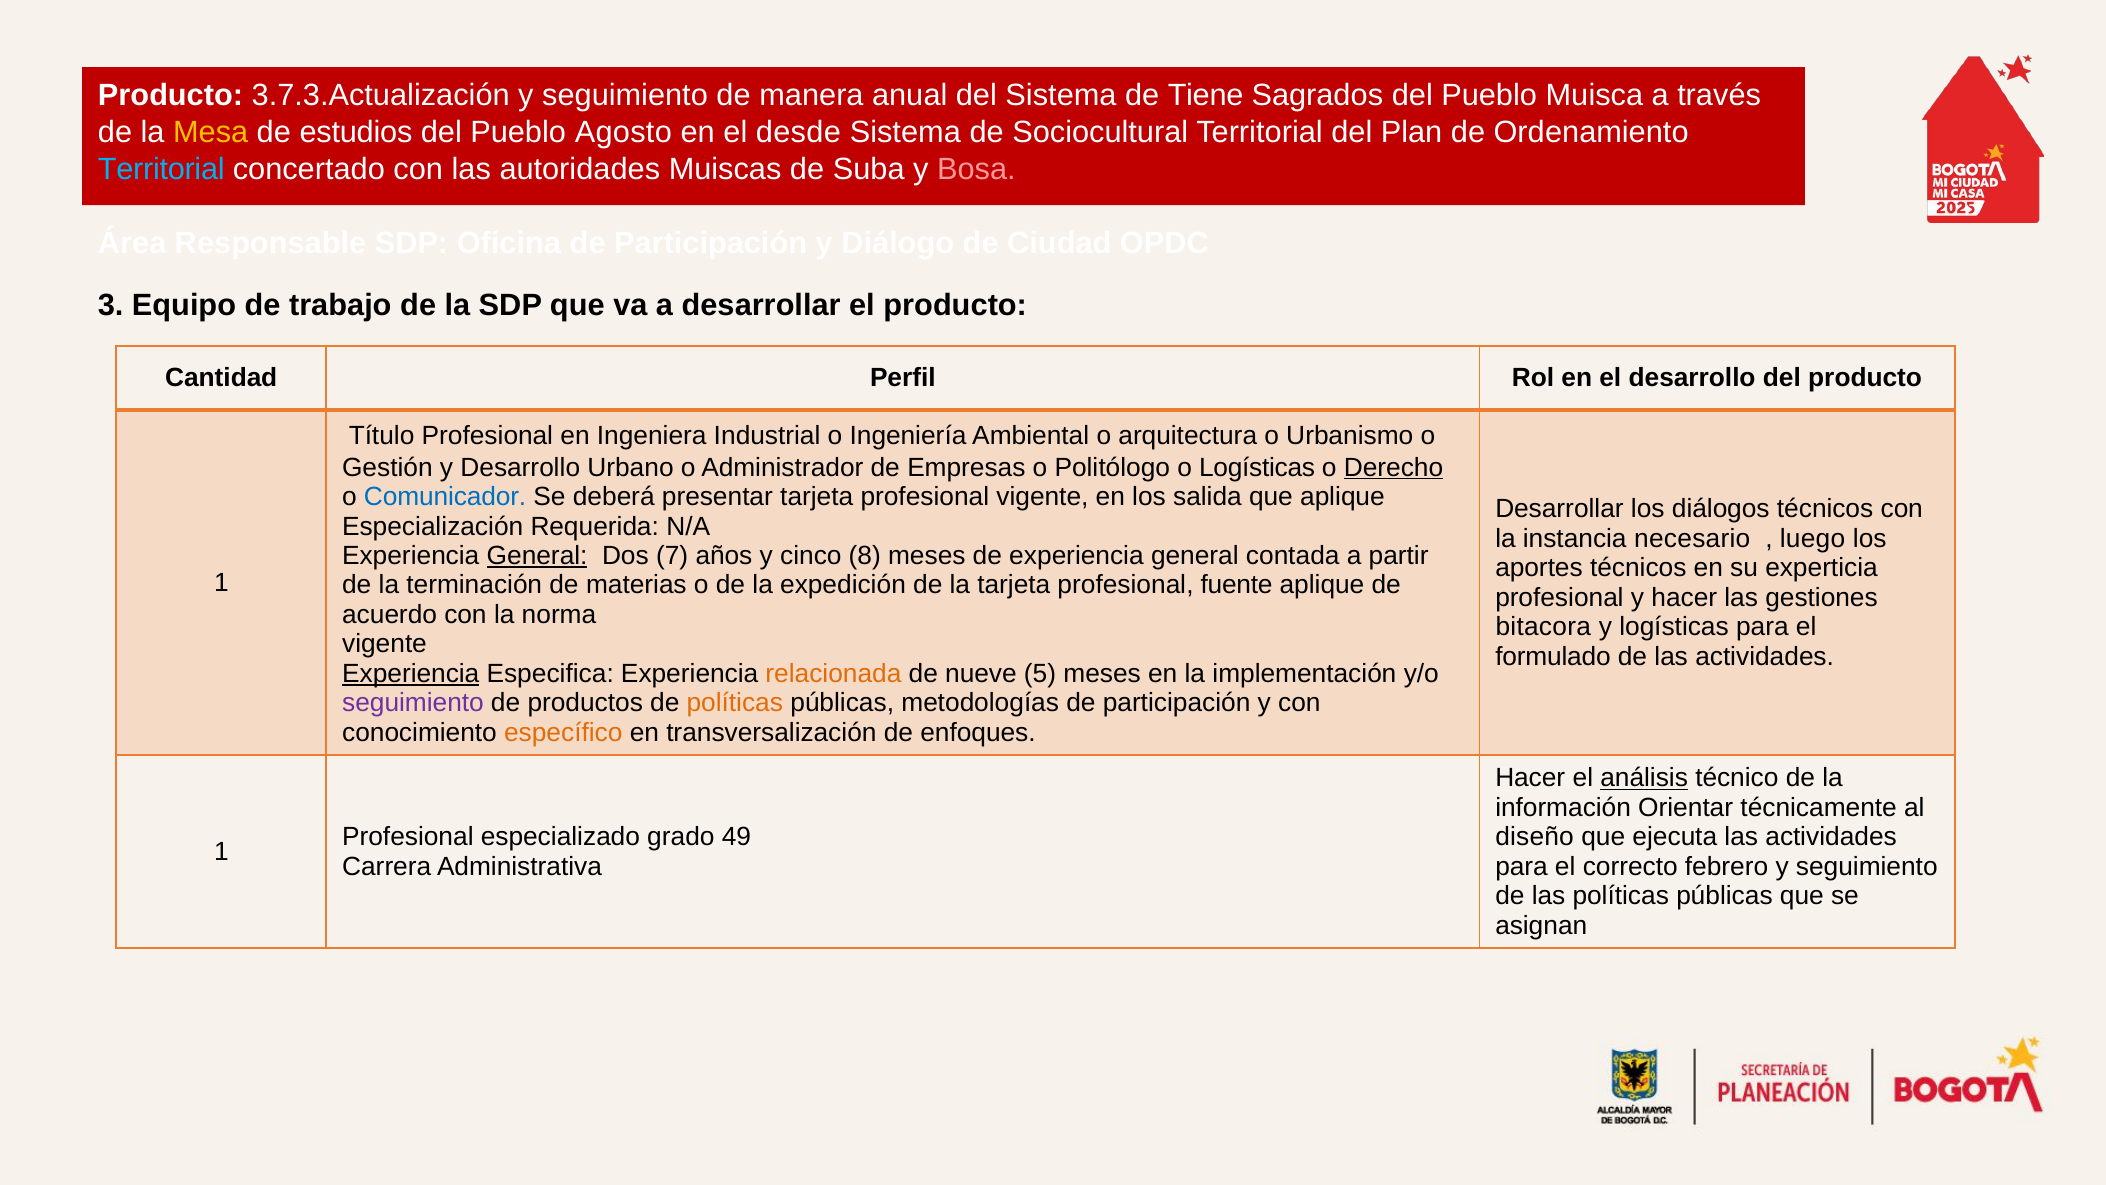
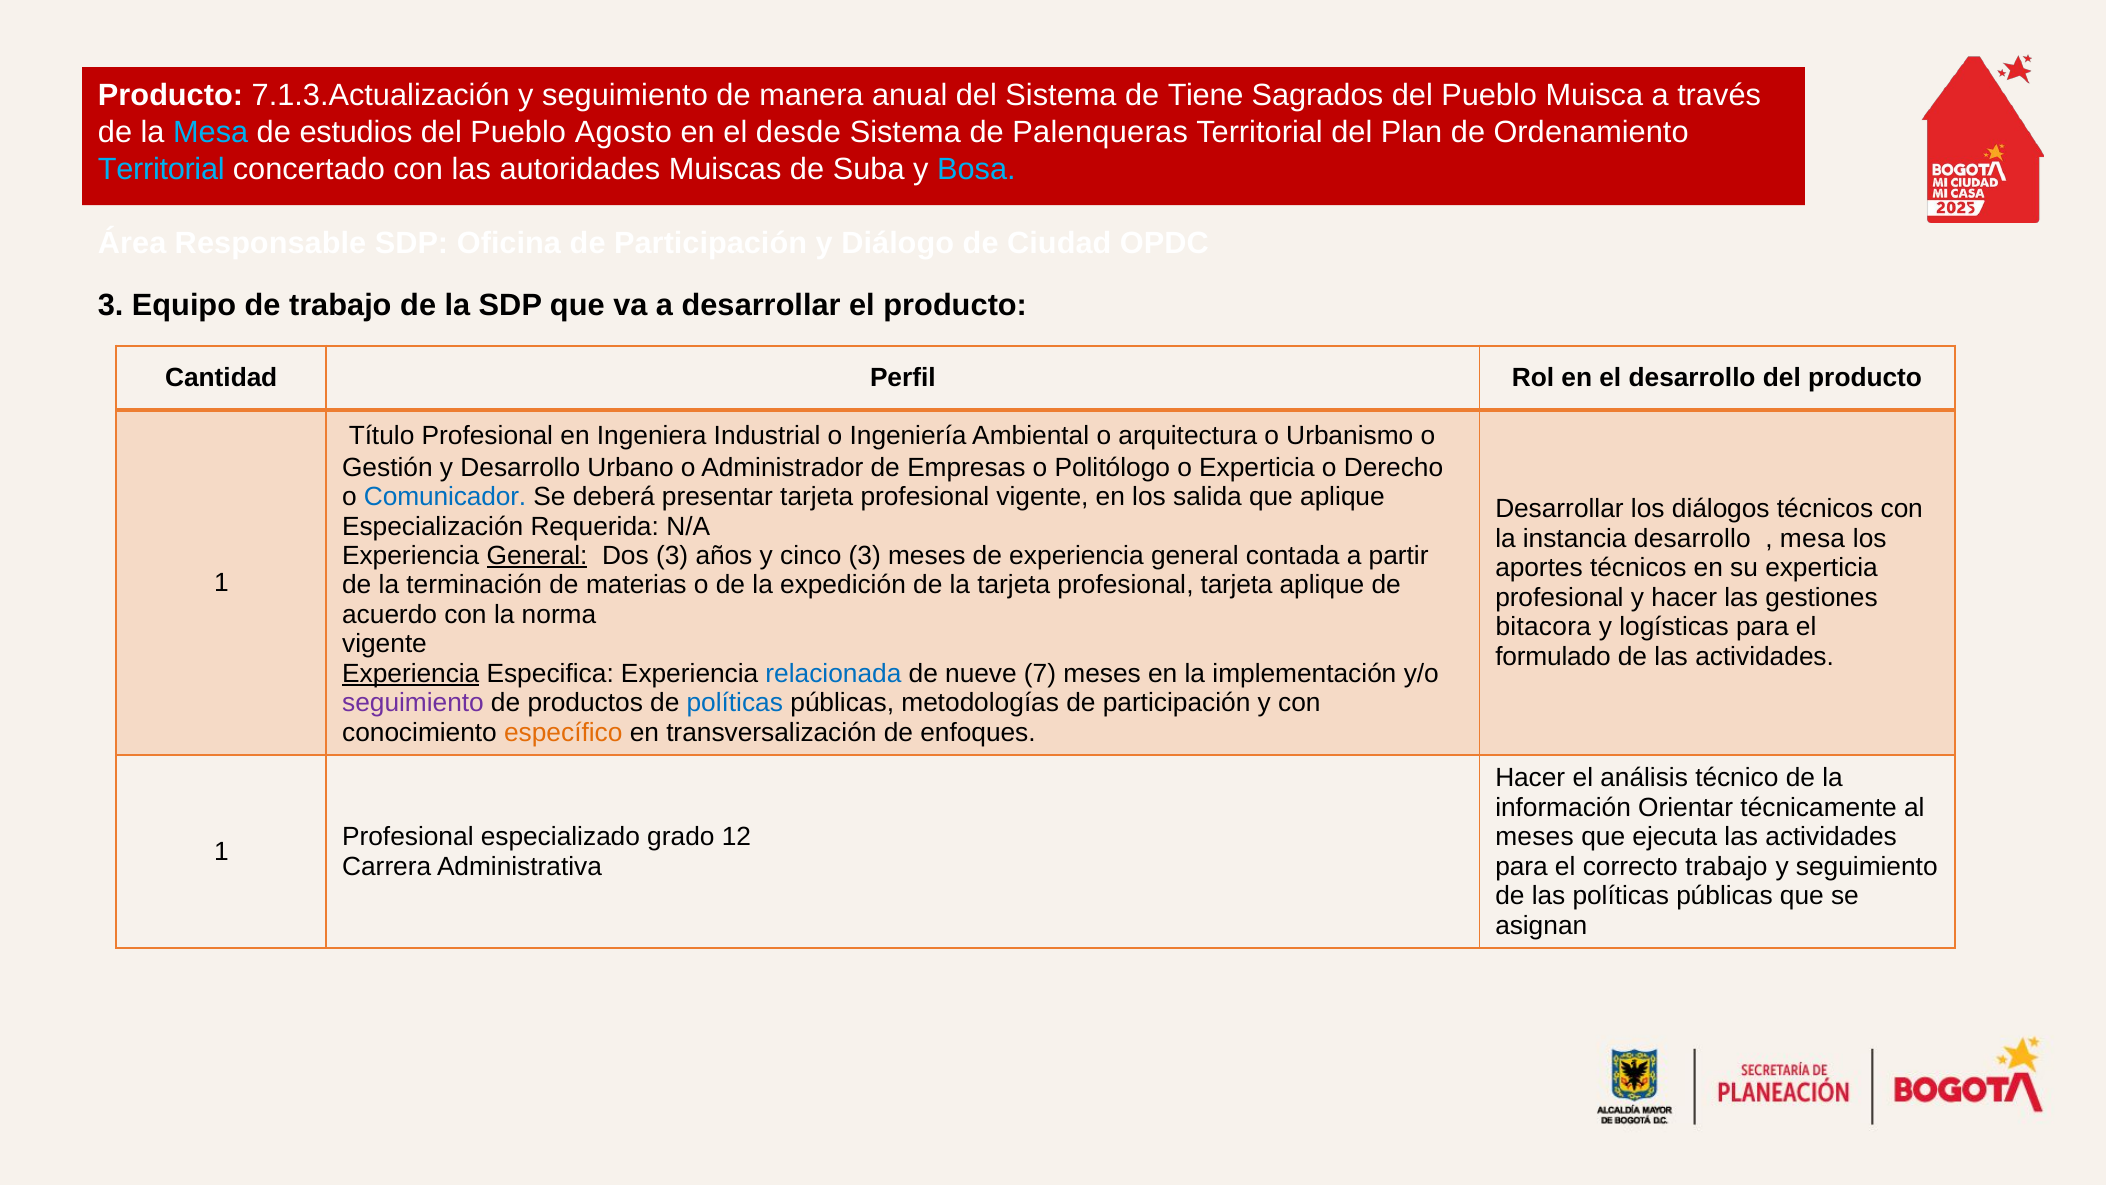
3.7.3.Actualización: 3.7.3.Actualización -> 7.1.3.Actualización (381, 96)
Mesa colour: yellow -> light blue (211, 133)
Sociocultural: Sociocultural -> Palenqueras (1100, 133)
Bosa colour: pink -> light blue (976, 169)
o Logísticas: Logísticas -> Experticia (1257, 467)
Derecho underline: present -> none (1394, 467)
instancia necesario: necesario -> desarrollo (1692, 538)
luego: luego -> mesa (1813, 538)
Dos 7: 7 -> 3 (672, 556)
cinco 8: 8 -> 3 (865, 556)
profesional fuente: fuente -> tarjeta (1237, 585)
relacionada colour: orange -> blue (833, 674)
5: 5 -> 7 (1040, 674)
políticas colour: orange -> blue (735, 703)
análisis underline: present -> none (1644, 778)
49: 49 -> 12 (736, 837)
diseño: diseño -> meses (1535, 837)
correcto febrero: febrero -> trabajo (1726, 866)
